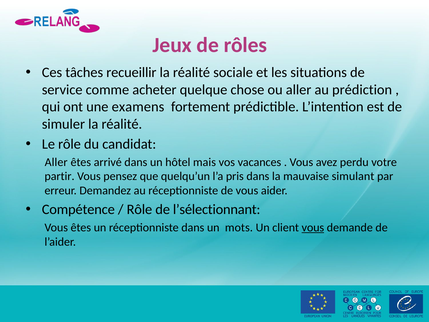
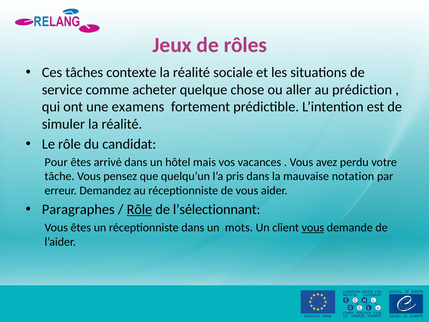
recueillir: recueillir -> contexte (131, 72)
Aller: Aller -> Pour (56, 162)
partir: partir -> tâche (60, 176)
simulant: simulant -> notation (353, 176)
Compétence: Compétence -> Paragraphes (78, 209)
Rôle underline: none -> present (139, 209)
